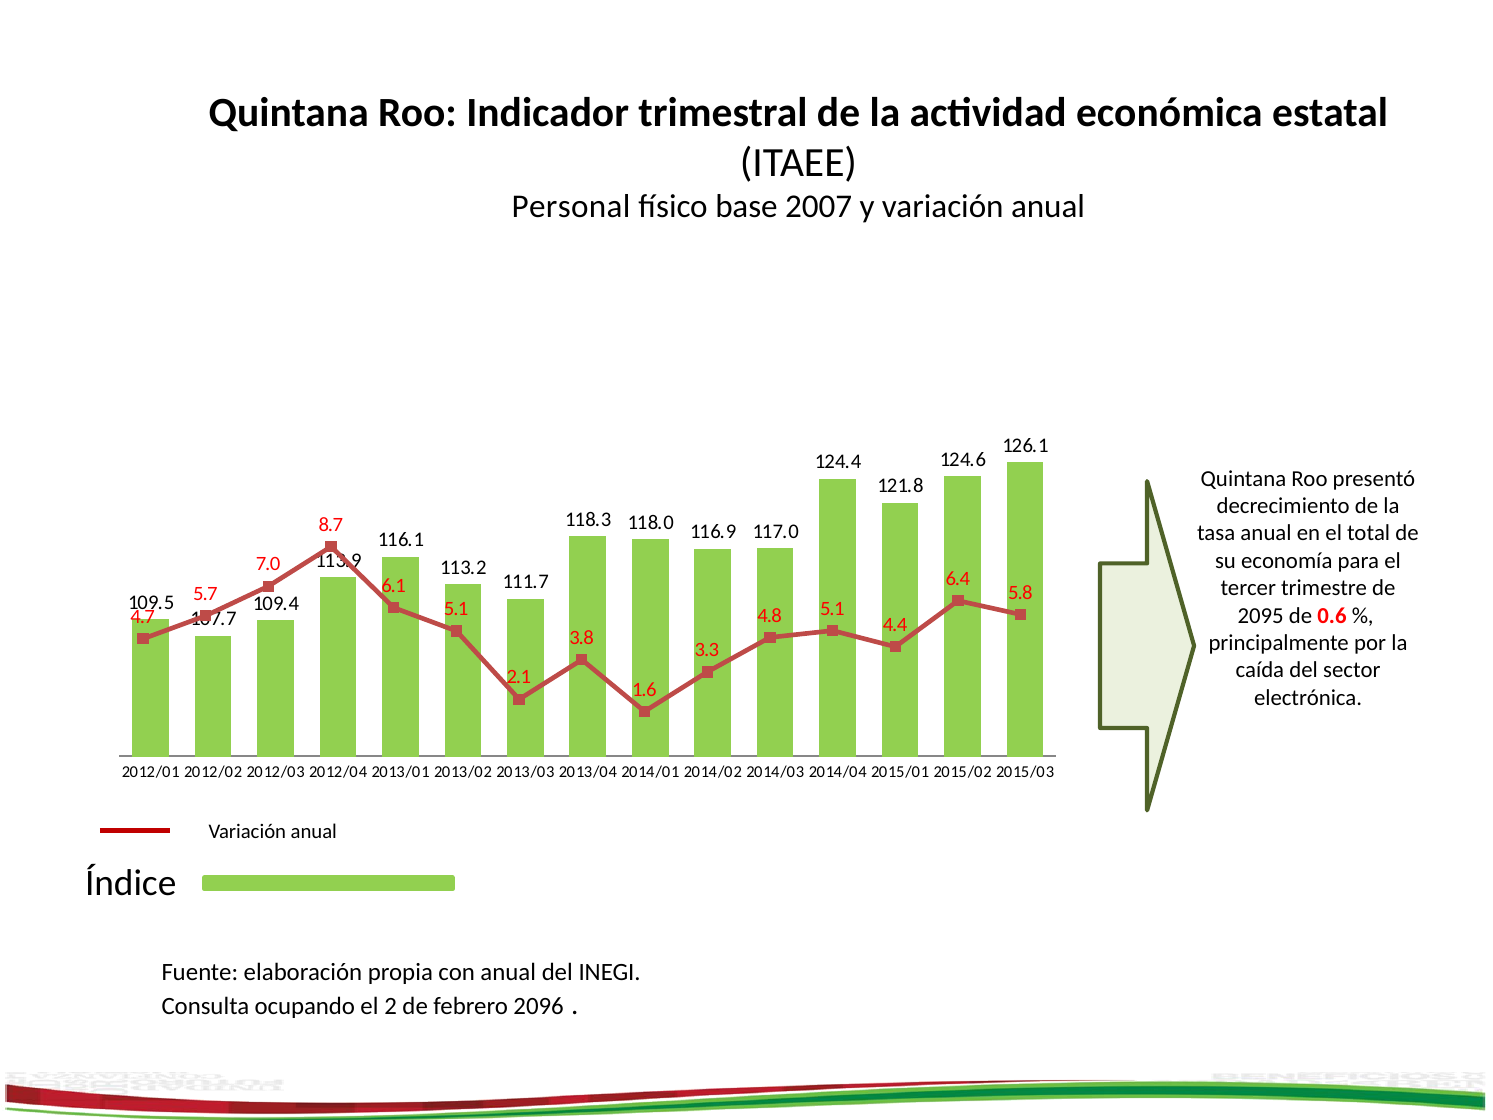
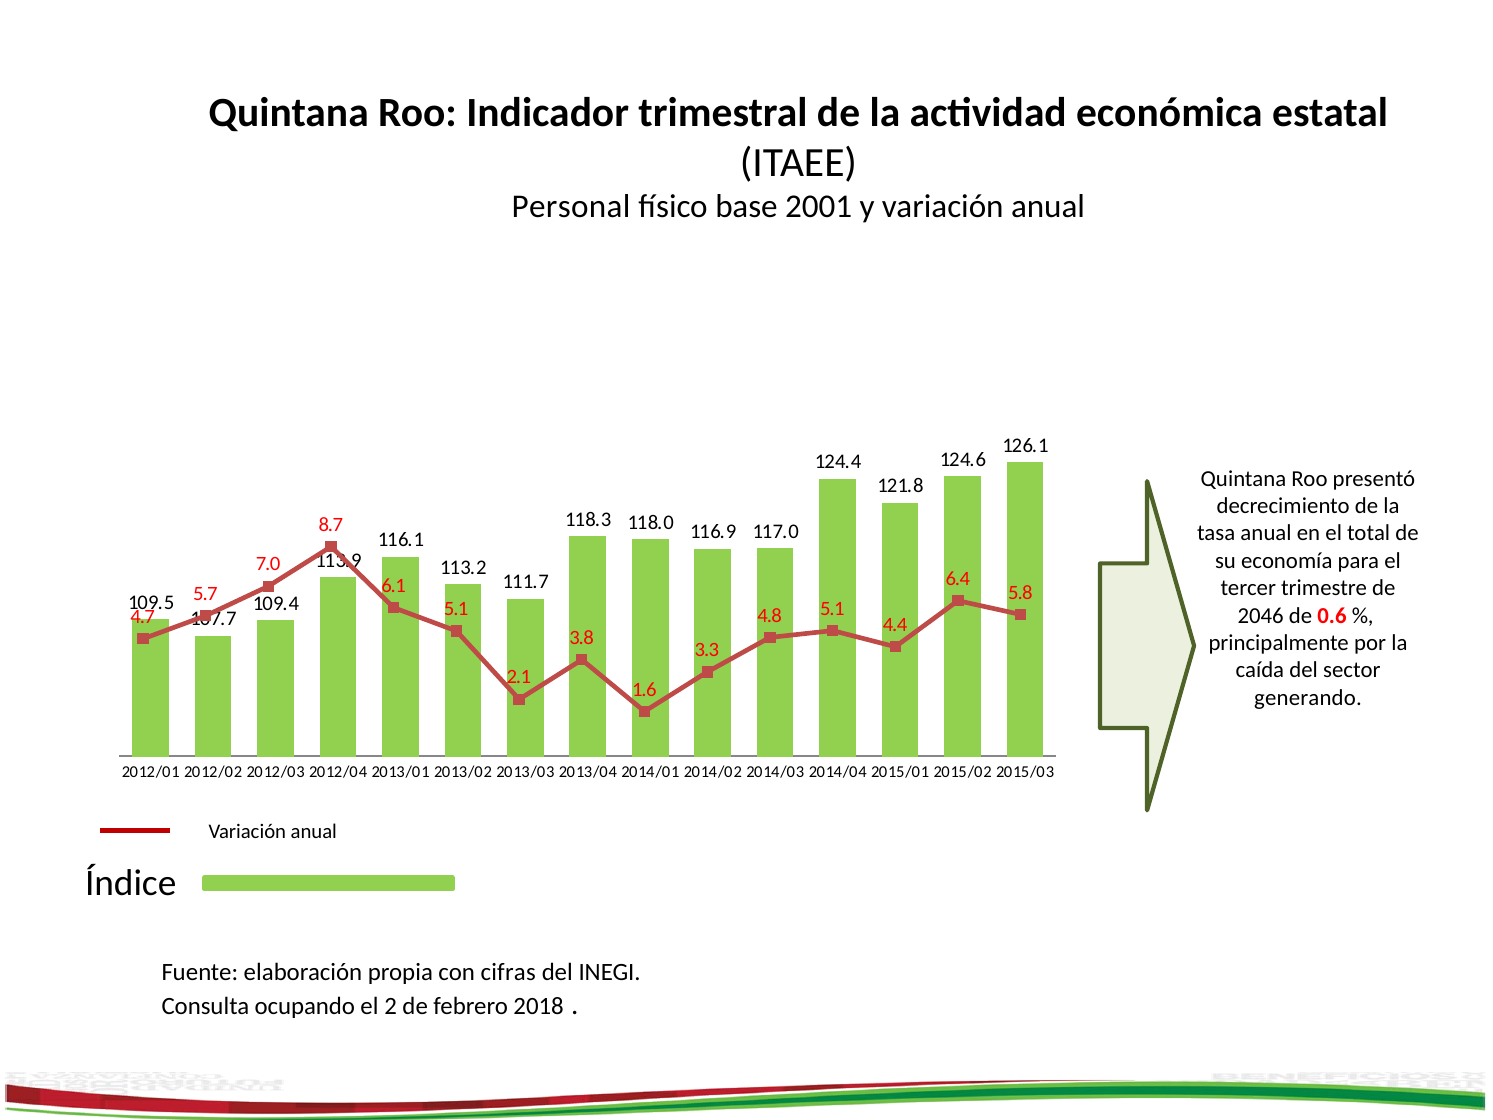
2007: 2007 -> 2001 (819, 207)
2095: 2095 -> 2046 (1261, 615)
electrónica: electrónica -> generando (1308, 698)
con anual: anual -> cifras (508, 972)
2096: 2096 -> 2018 (539, 1006)
